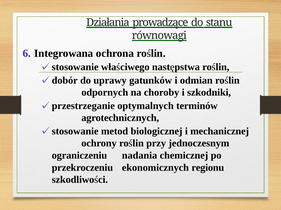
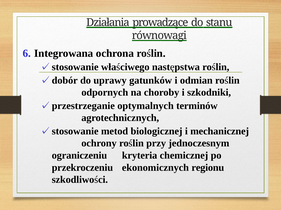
nadania: nadania -> kryteria (140, 156)
